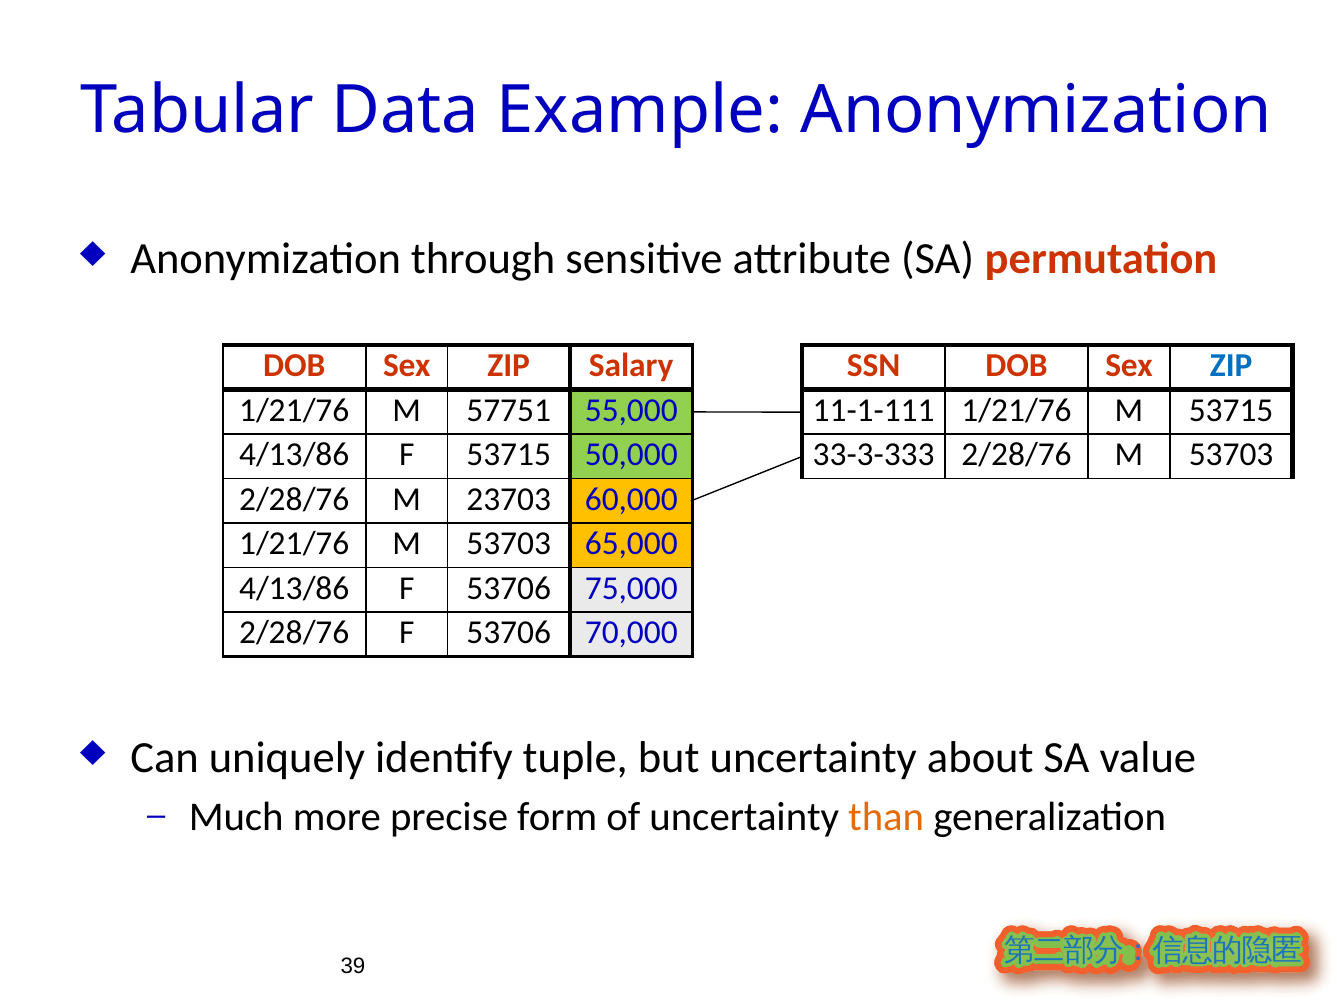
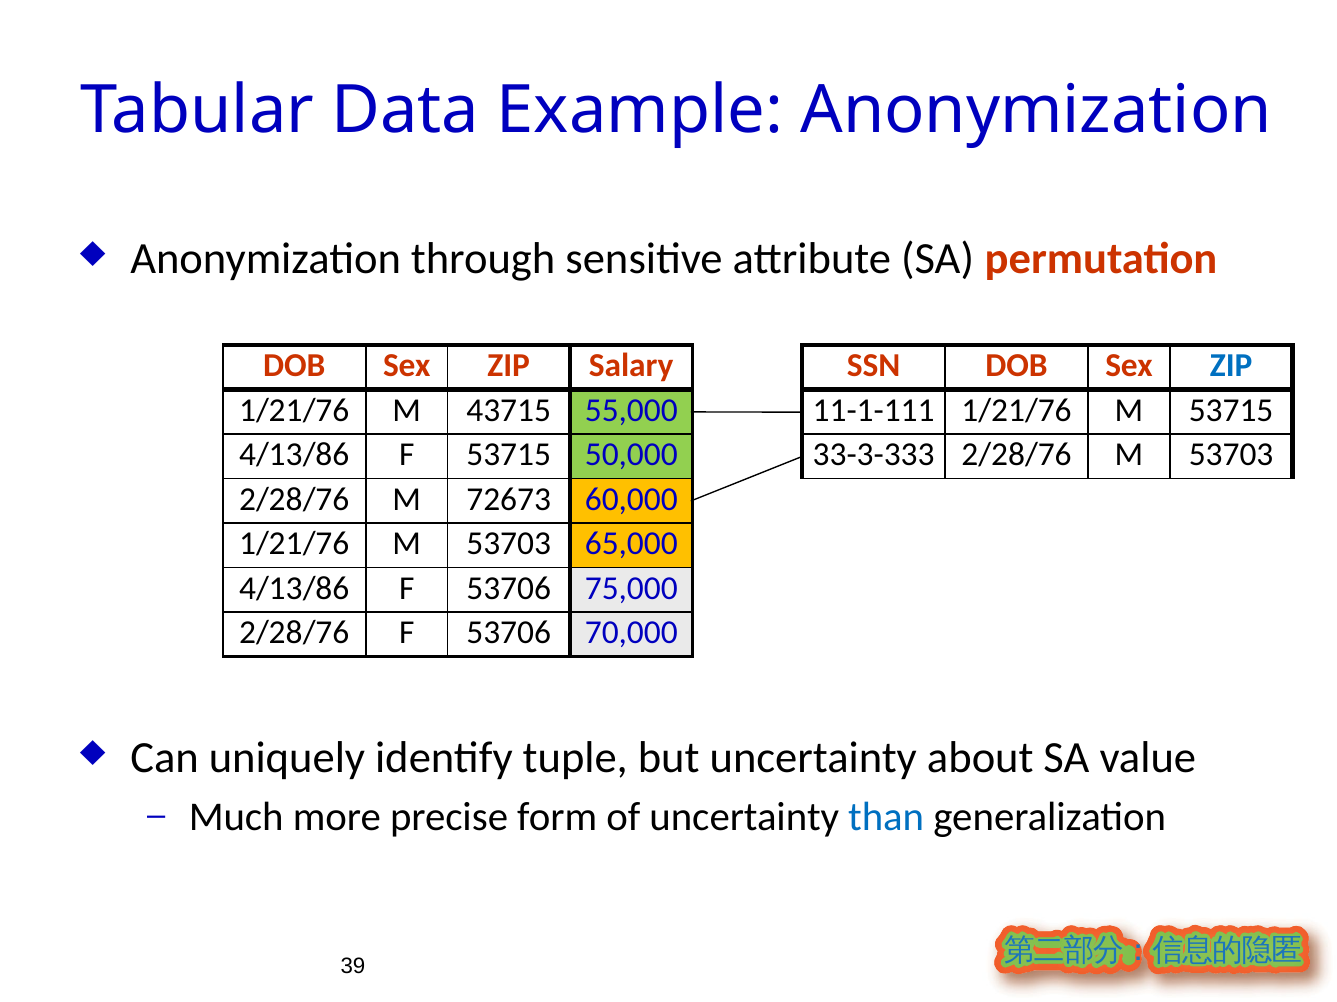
57751: 57751 -> 43715 (509, 411)
23703: 23703 -> 72673 (509, 500)
than colour: orange -> blue (886, 818)
